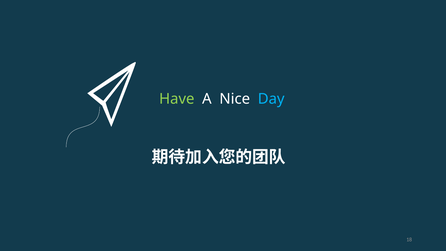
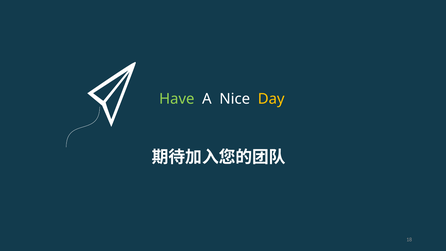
Day colour: light blue -> yellow (271, 99)
